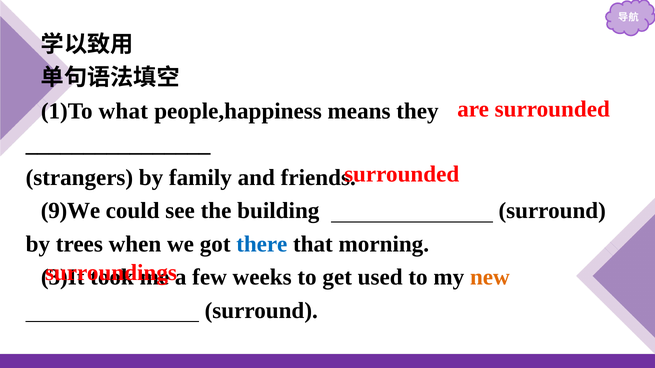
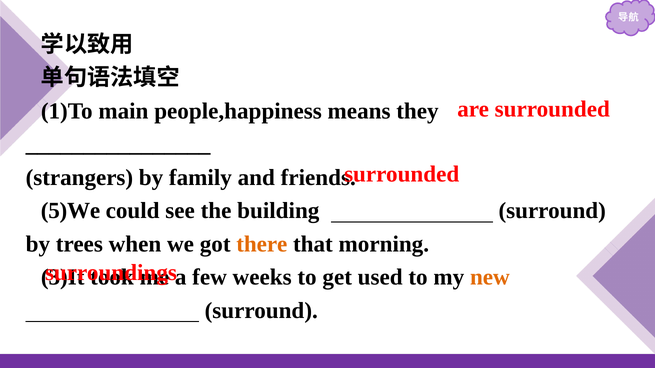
what: what -> main (123, 111)
9)We: 9)We -> 5)We (70, 211)
there colour: blue -> orange (262, 244)
